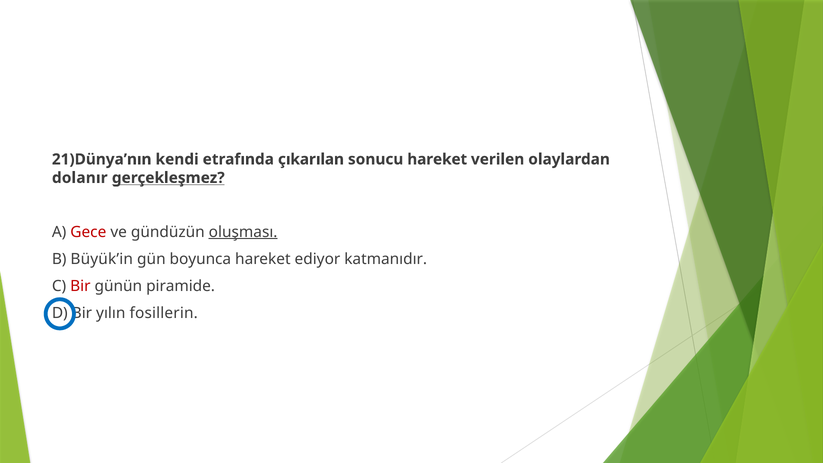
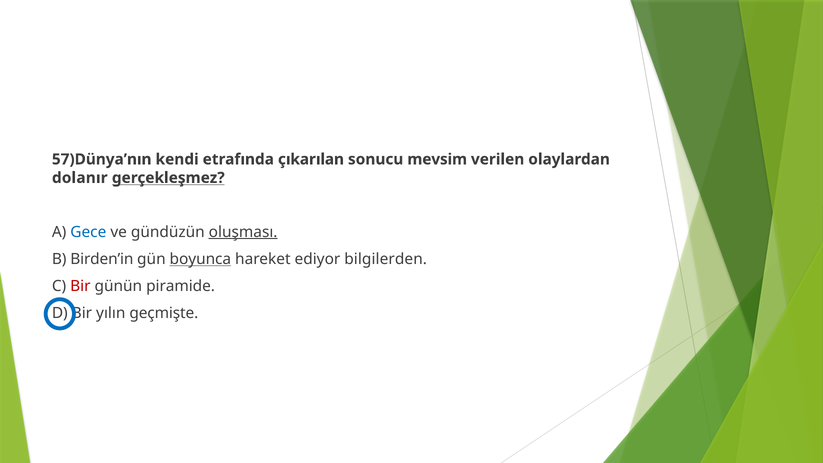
21)Dünya’nın: 21)Dünya’nın -> 57)Dünya’nın (102, 159)
sonucu hareket: hareket -> mevsim (437, 159)
Gece colour: red -> blue (88, 232)
Büyük’in: Büyük’in -> Birden’in (102, 259)
boyunca underline: none -> present (200, 259)
katmanıdır: katmanıdır -> bilgilerden (386, 259)
fosillerin: fosillerin -> geçmişte (164, 313)
